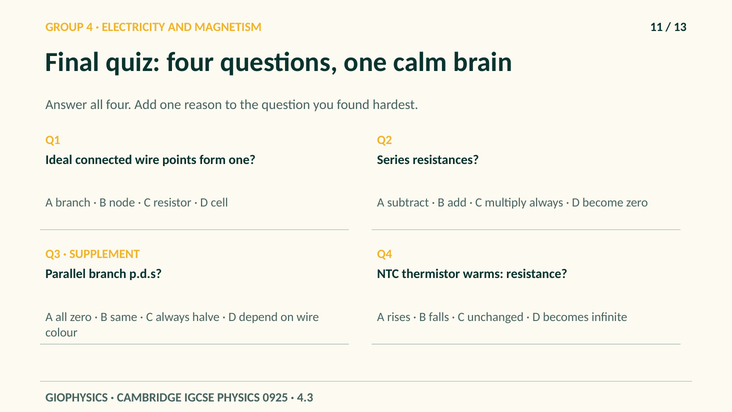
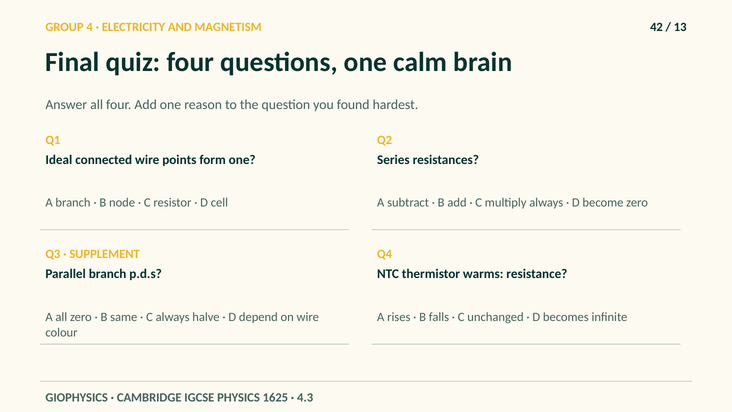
11: 11 -> 42 (656, 27)
0925: 0925 -> 1625 (275, 397)
